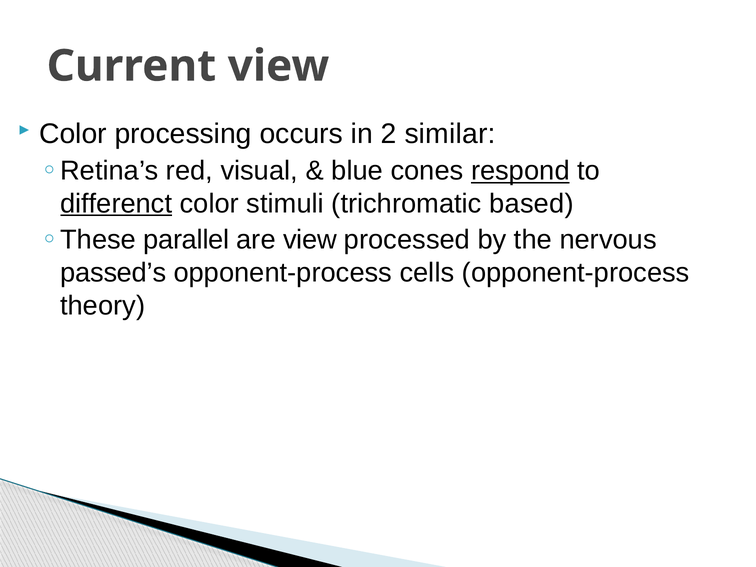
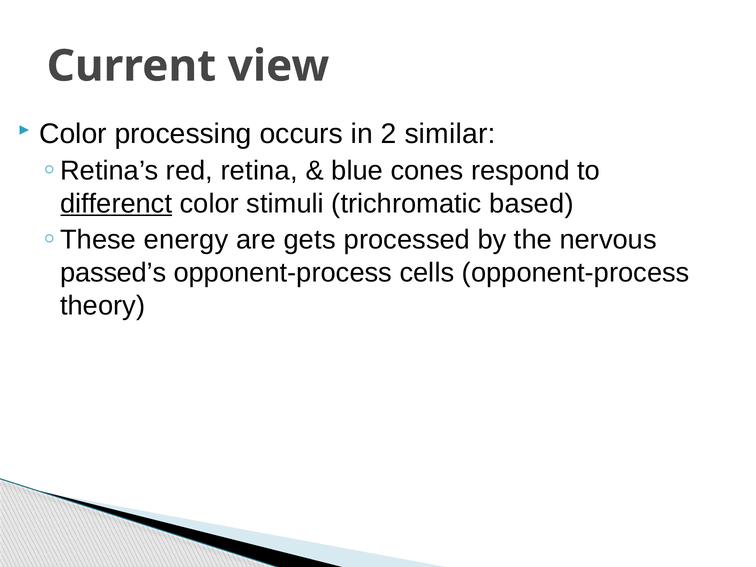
visual: visual -> retina (259, 171)
respond underline: present -> none (520, 171)
parallel: parallel -> energy (186, 240)
are view: view -> gets (310, 240)
